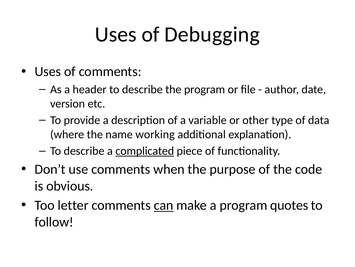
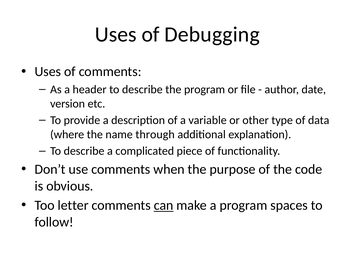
working: working -> through (155, 134)
complicated underline: present -> none (145, 151)
quotes: quotes -> spaces (289, 205)
